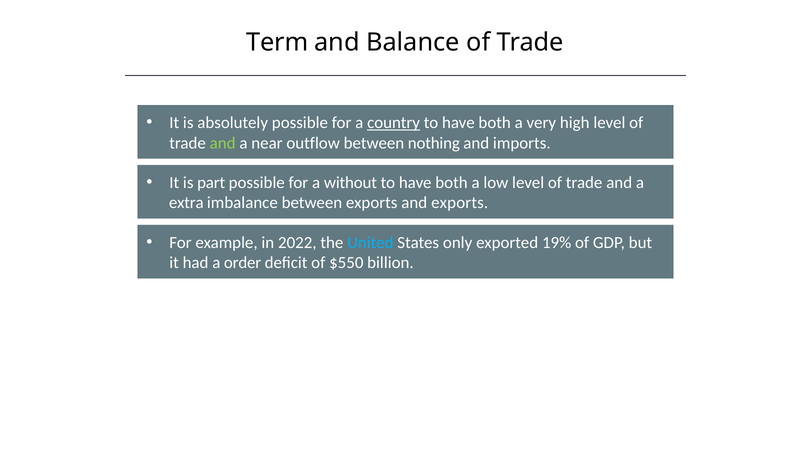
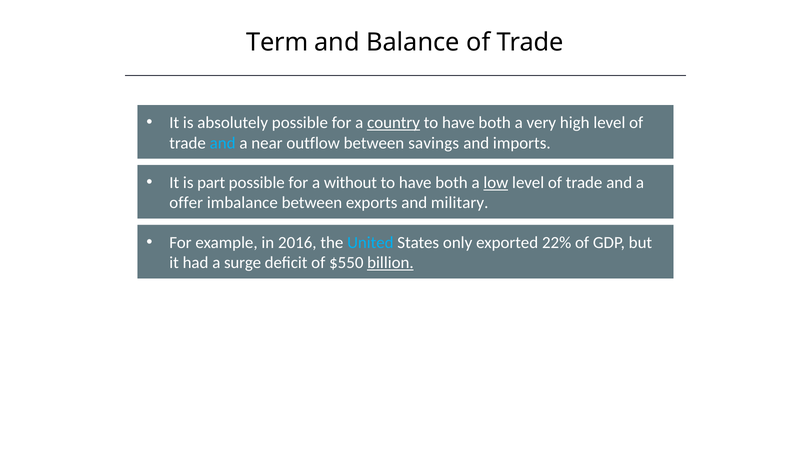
and colour: light green -> light blue (223, 143)
nothing: nothing -> savings (434, 143)
low underline: none -> present (496, 183)
extra: extra -> offer (186, 203)
and exports: exports -> military (460, 203)
2022: 2022 -> 2016 (297, 243)
19%: 19% -> 22% (557, 243)
order: order -> surge (243, 263)
billion underline: none -> present (390, 263)
